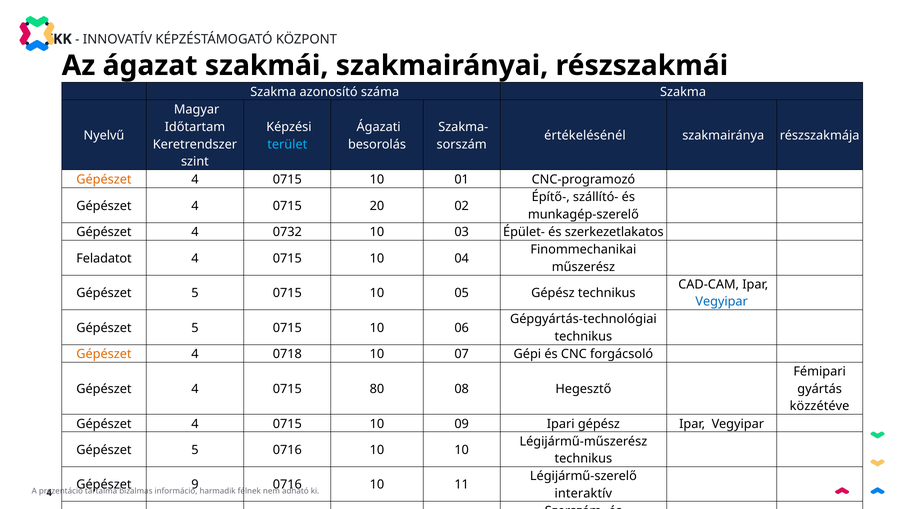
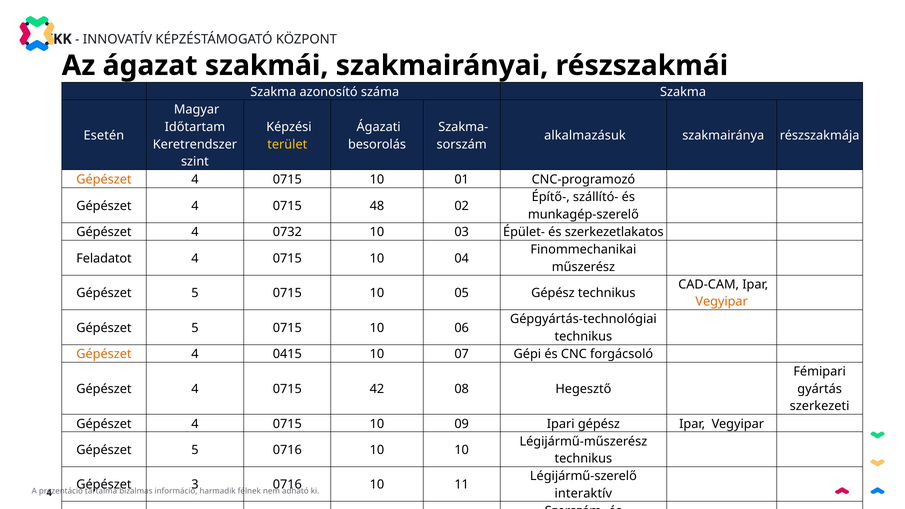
Nyelvű: Nyelvű -> Esetén (104, 136)
értékelésénél: értékelésénél -> alkalmazásuk (585, 136)
terület colour: light blue -> yellow (287, 144)
20: 20 -> 48 (377, 206)
Vegyipar colour: blue -> orange (722, 302)
0718: 0718 -> 0415 (287, 354)
80: 80 -> 42 (377, 389)
közzétéve: közzétéve -> szerkezeti (820, 406)
9: 9 -> 3 (195, 485)
